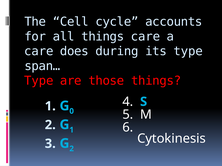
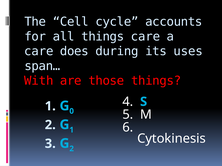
its type: type -> uses (188, 51)
Type: Type -> With (39, 81)
